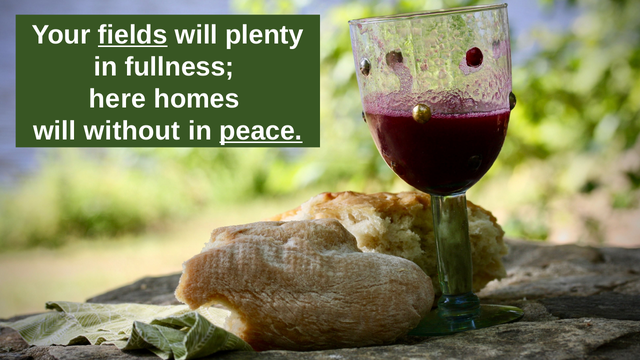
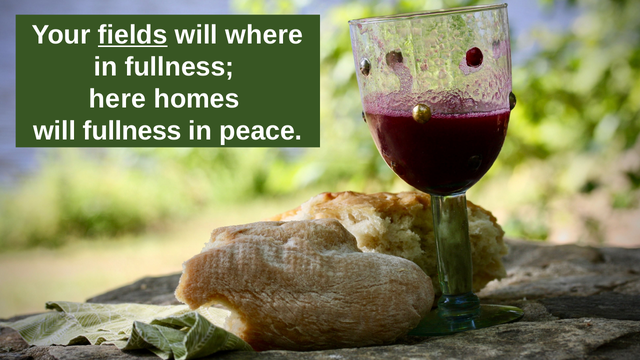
plenty: plenty -> where (264, 35)
will without: without -> fullness (132, 131)
peace underline: present -> none (261, 131)
